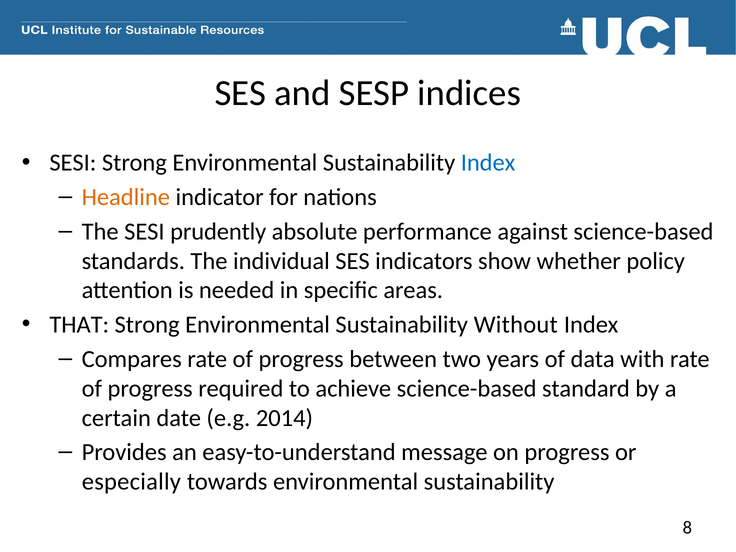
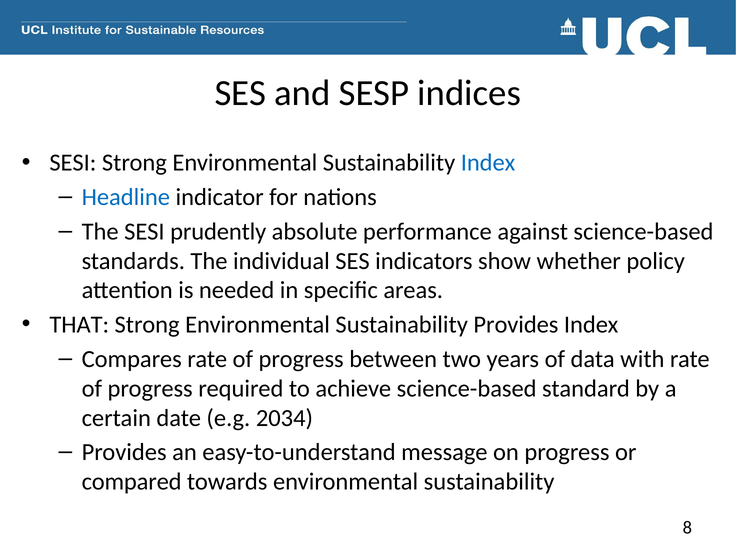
Headline colour: orange -> blue (126, 197)
Sustainability Without: Without -> Provides (516, 325)
2014: 2014 -> 2034 (284, 418)
especially: especially -> compared (132, 482)
